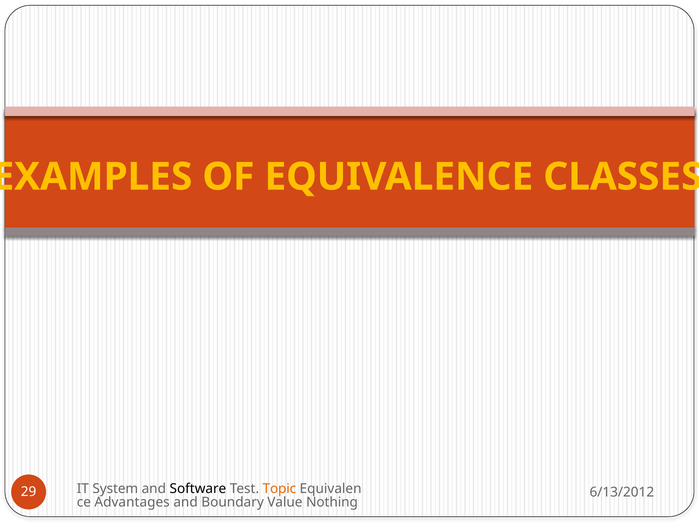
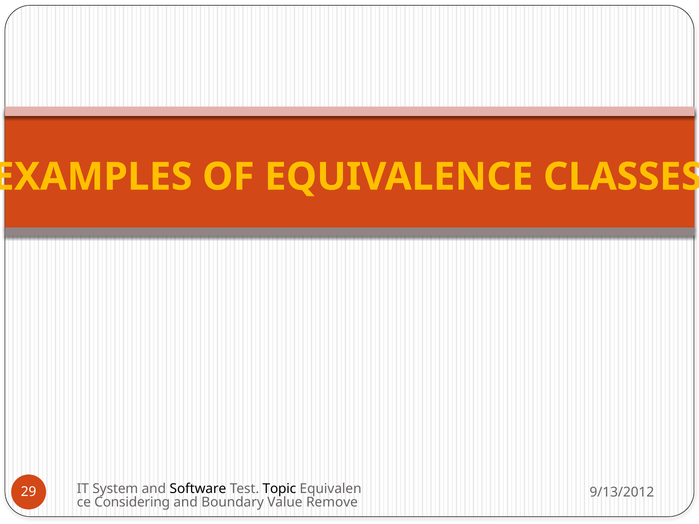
Topic colour: orange -> black (279, 489)
6/13/2012: 6/13/2012 -> 9/13/2012 (622, 492)
Advantages: Advantages -> Considering (132, 503)
Nothing: Nothing -> Remove (332, 503)
